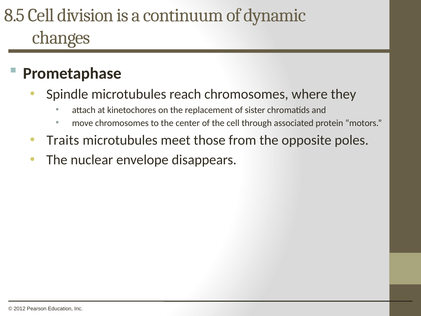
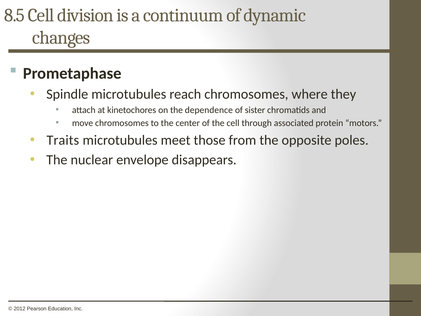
replacement: replacement -> dependence (209, 110)
